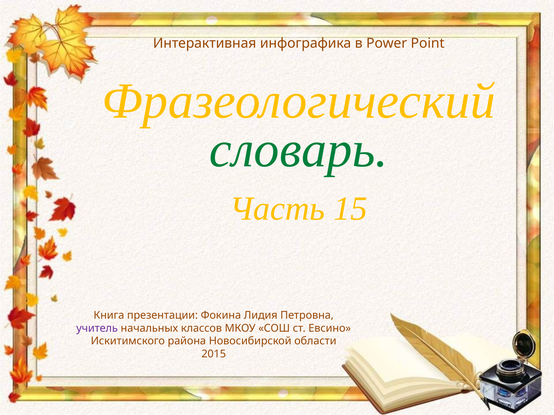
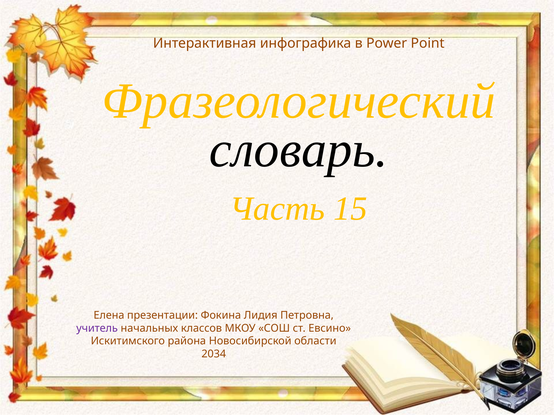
словарь colour: green -> black (299, 150)
Книга: Книга -> Елена (109, 316)
2015: 2015 -> 2034 (214, 354)
